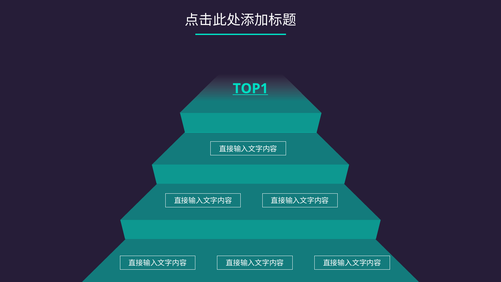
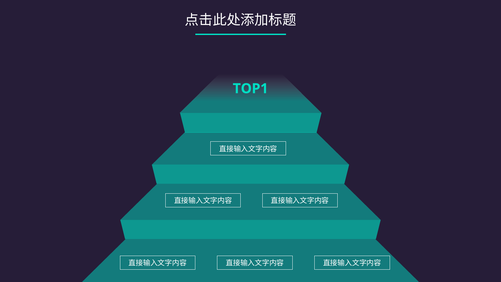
TOP1 underline: present -> none (251, 89)
